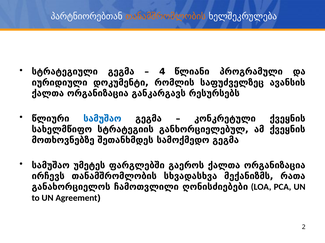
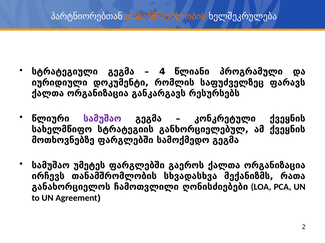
ავანსის: ავანსის -> ფარავს (287, 83)
სამუშაო colour: blue -> purple (102, 119)
მოთხოვნებზე შეთანხმდეს: შეთანხმდეს -> ფარგლებში (126, 141)
